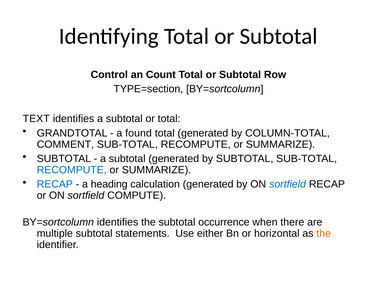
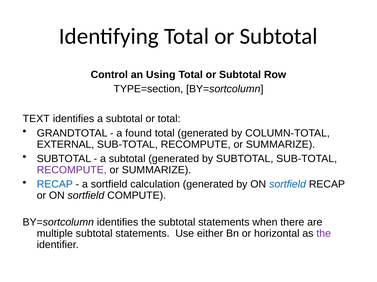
Count: Count -> Using (161, 75)
COMMENT: COMMENT -> EXTERNAL (65, 145)
RECOMPUTE colour: blue -> purple (72, 170)
a heading: heading -> sortfield (109, 185)
the subtotal occurrence: occurrence -> statements (224, 223)
the colour: orange -> purple (324, 234)
